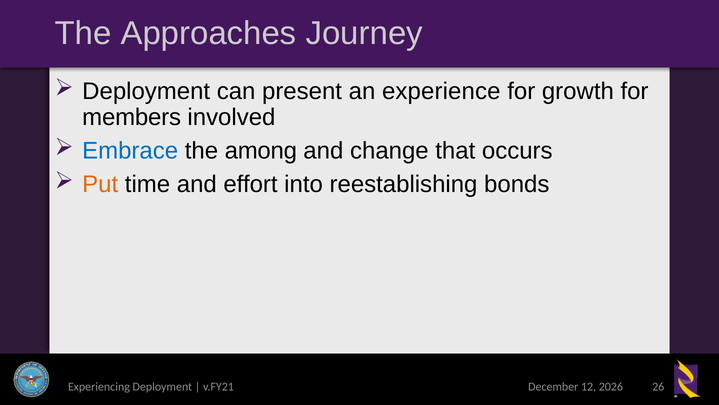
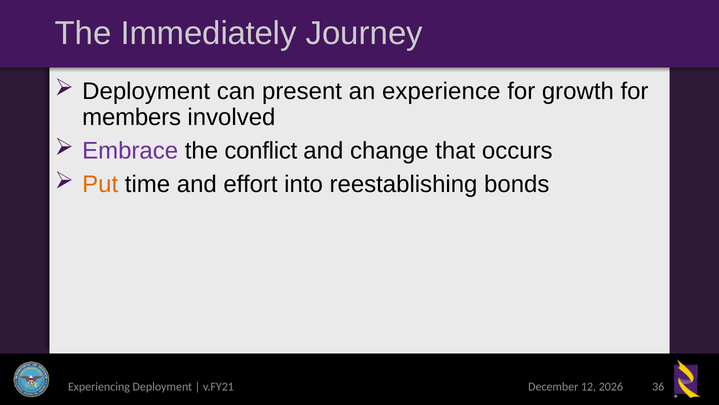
Approaches: Approaches -> Immediately (209, 33)
Embrace colour: blue -> purple (130, 151)
among: among -> conflict (261, 151)
26: 26 -> 36 (658, 386)
